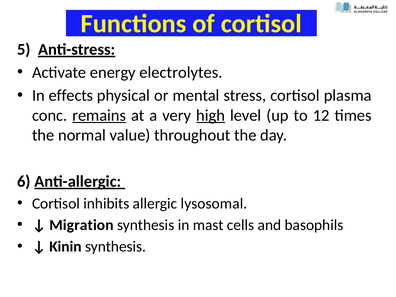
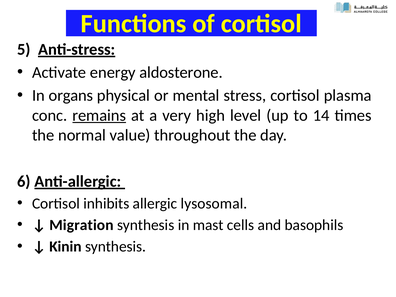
electrolytes: electrolytes -> aldosterone (181, 72)
effects: effects -> organs (71, 96)
high underline: present -> none (211, 115)
12: 12 -> 14 (321, 115)
